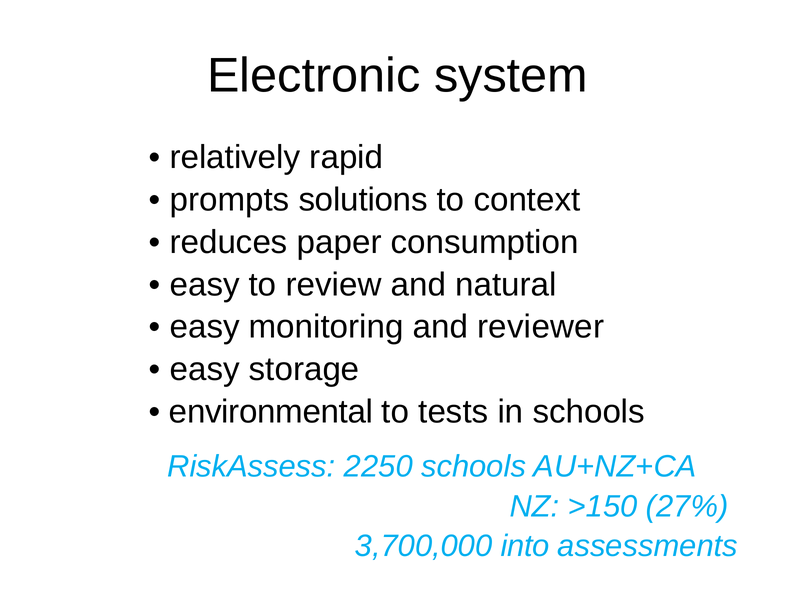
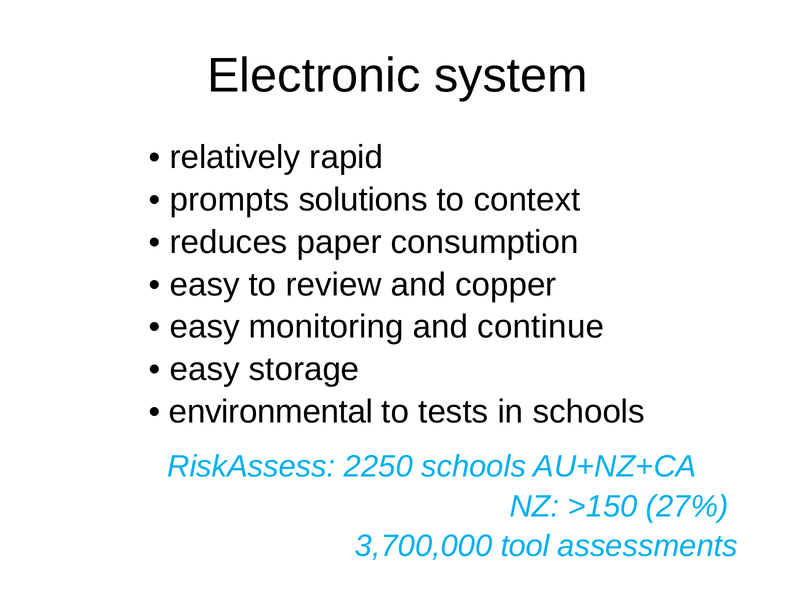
natural: natural -> copper (506, 285)
reviewer: reviewer -> continue (541, 327)
into: into -> tool (525, 546)
